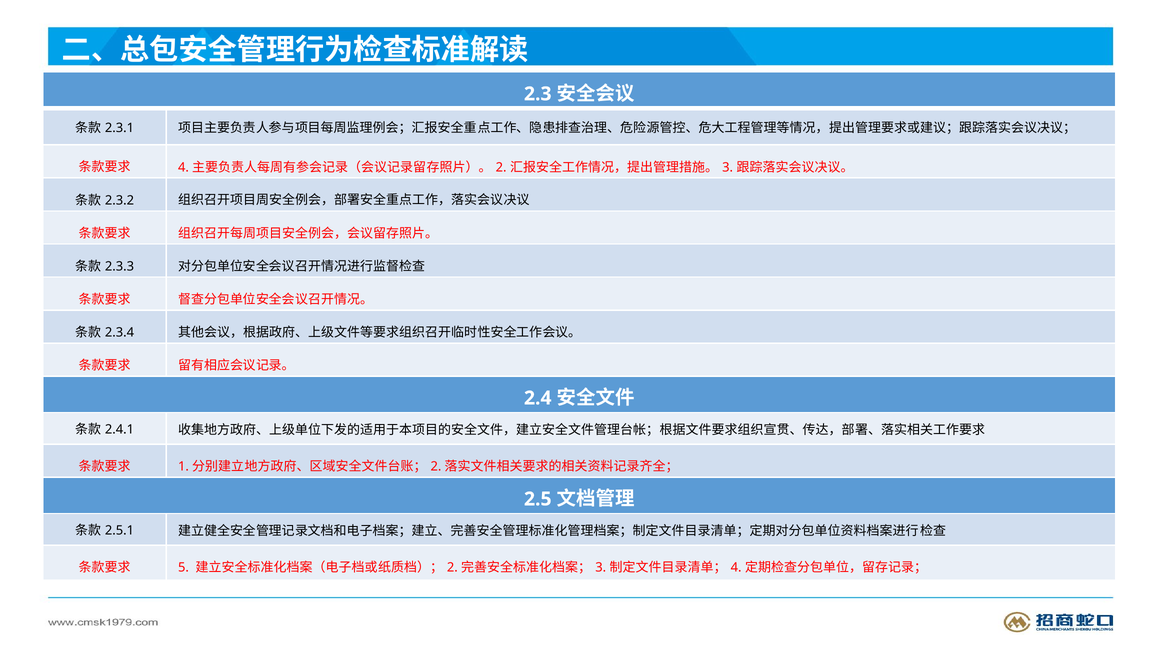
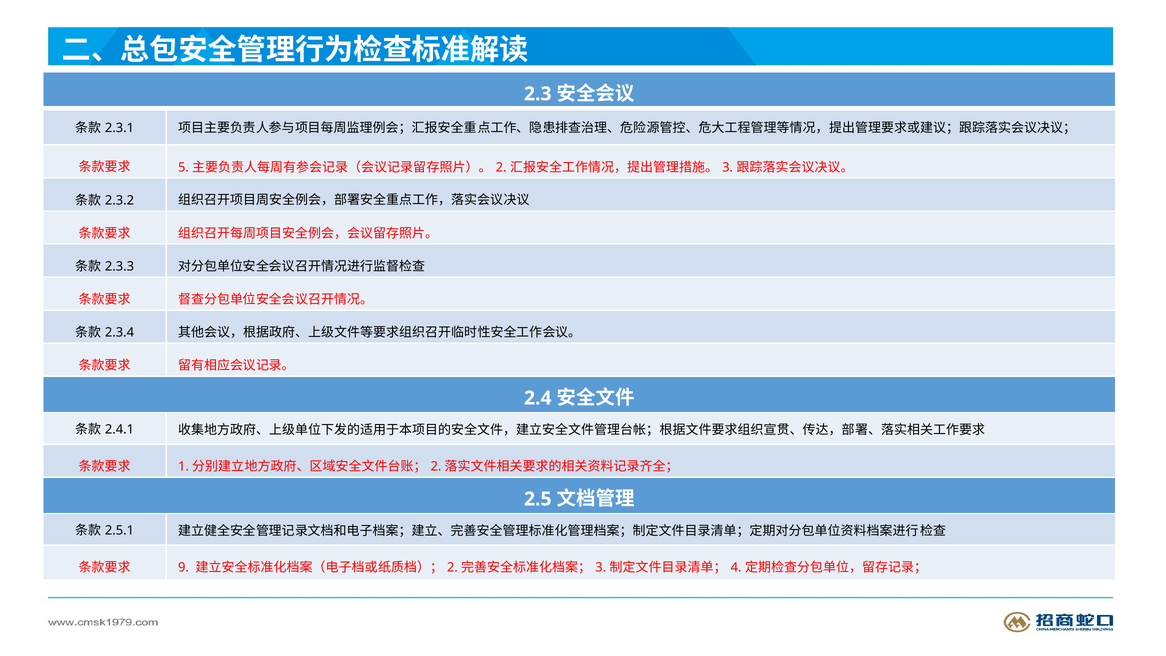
4: 4 -> 5 (183, 167)
5: 5 -> 9 (183, 567)
